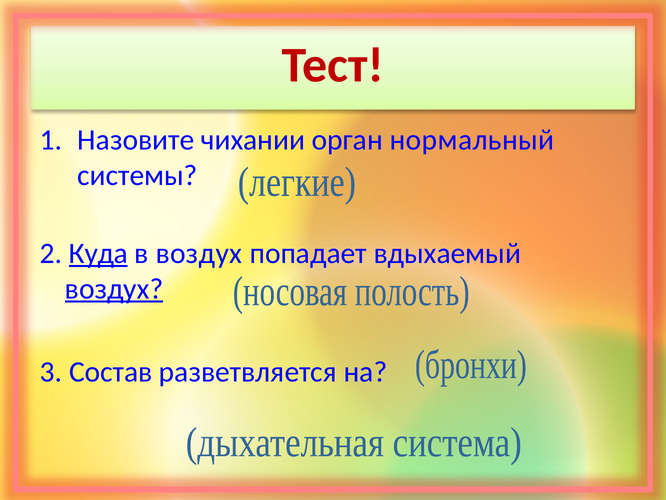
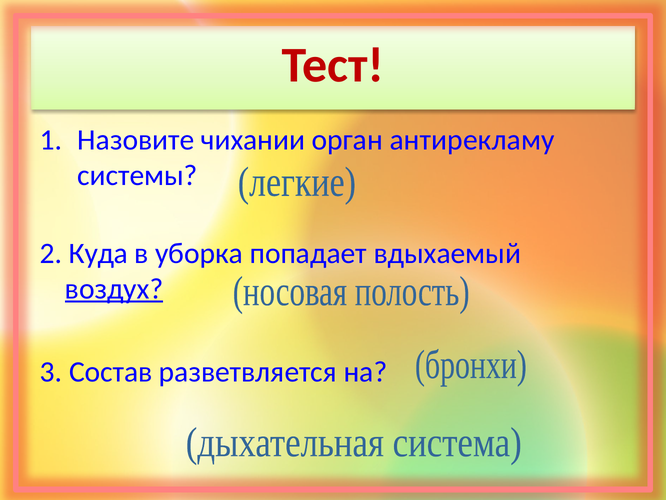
нормальный: нормальный -> антирекламу (472, 140)
Куда underline: present -> none (98, 253)
в воздух: воздух -> уборка (199, 253)
